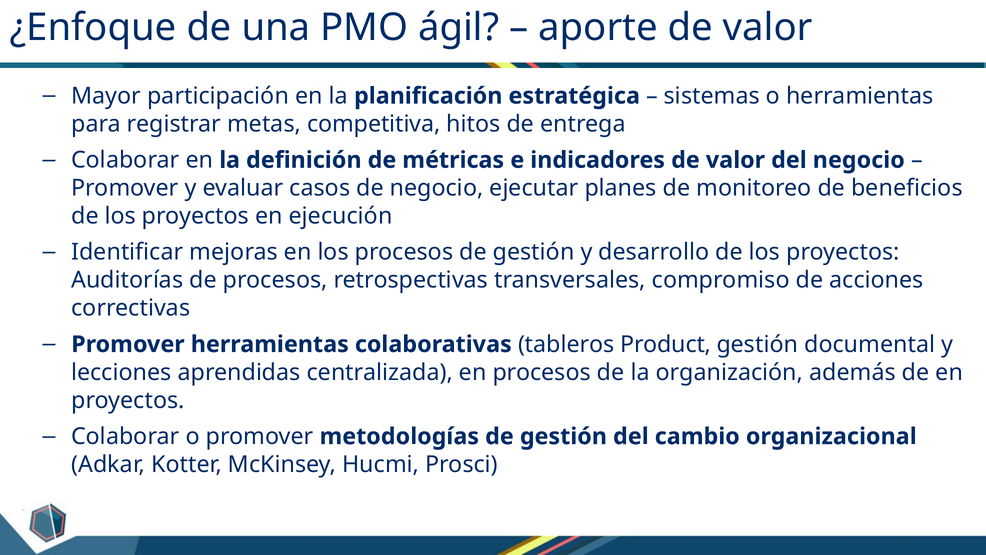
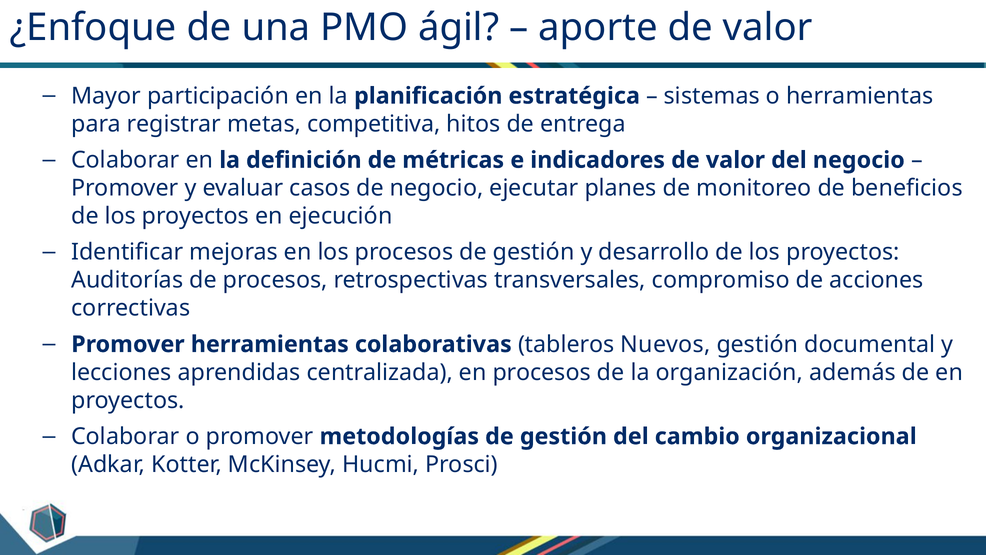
Product: Product -> Nuevos (665, 344)
